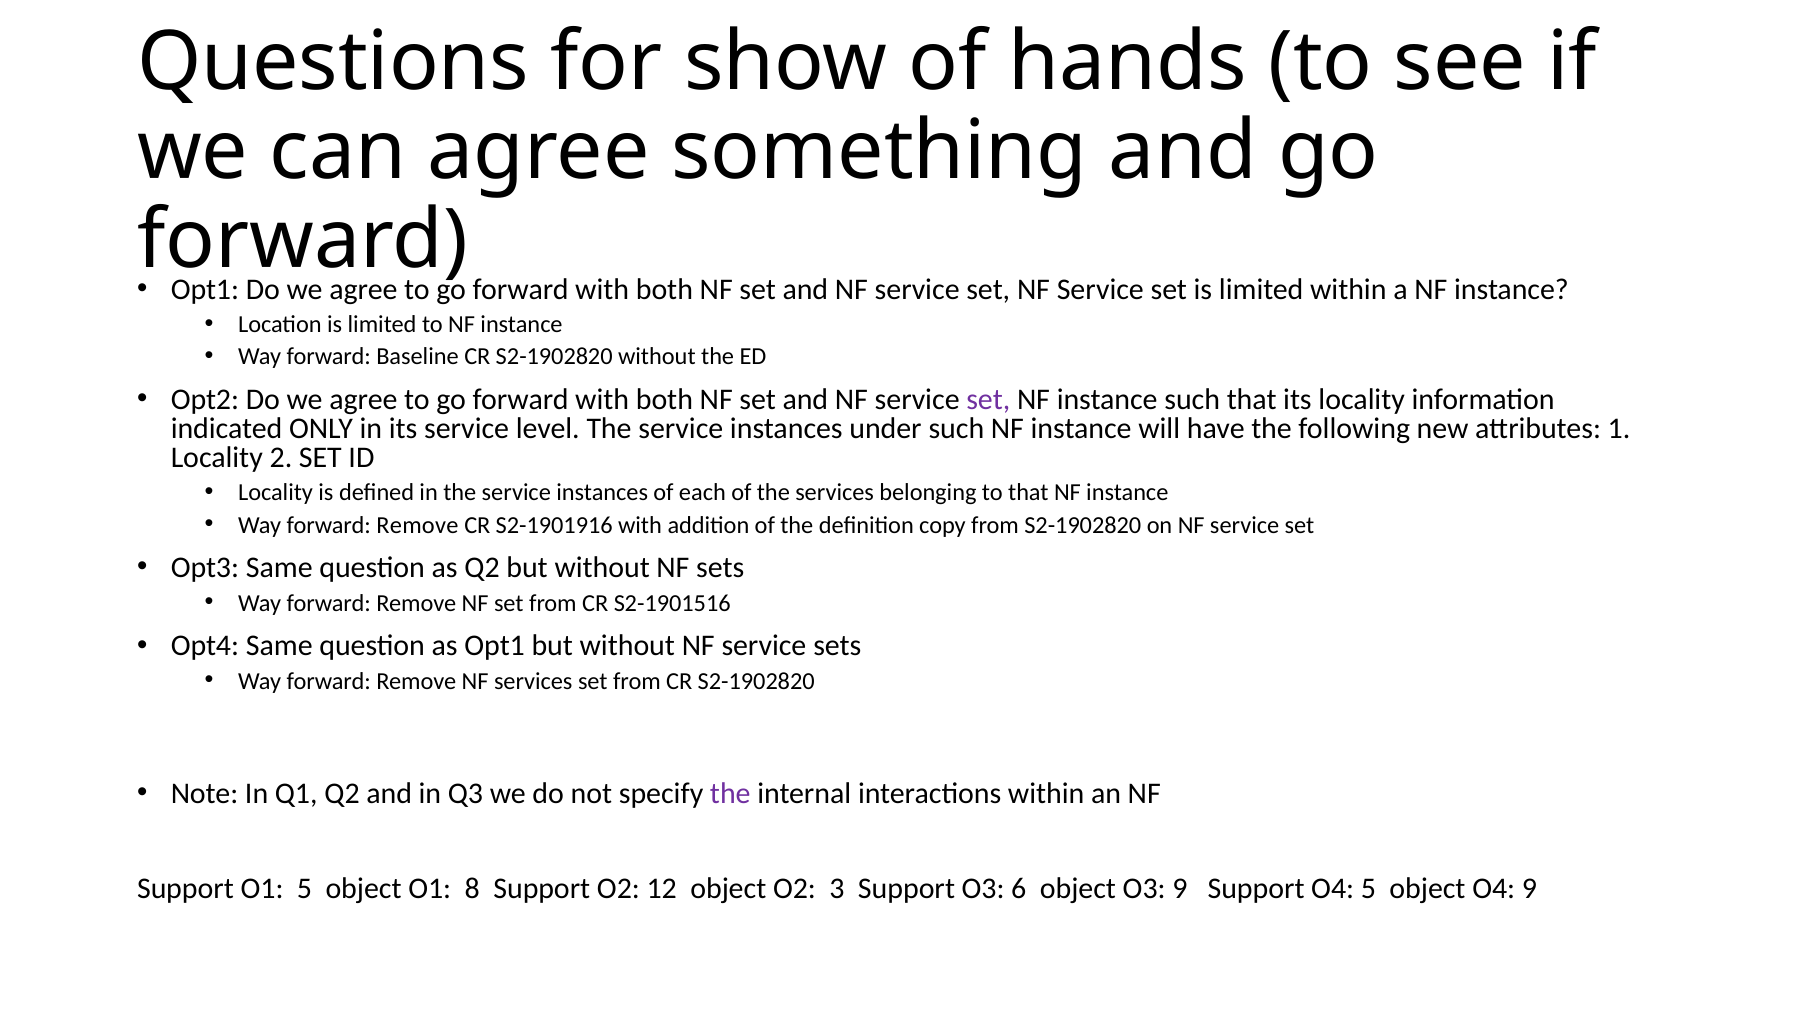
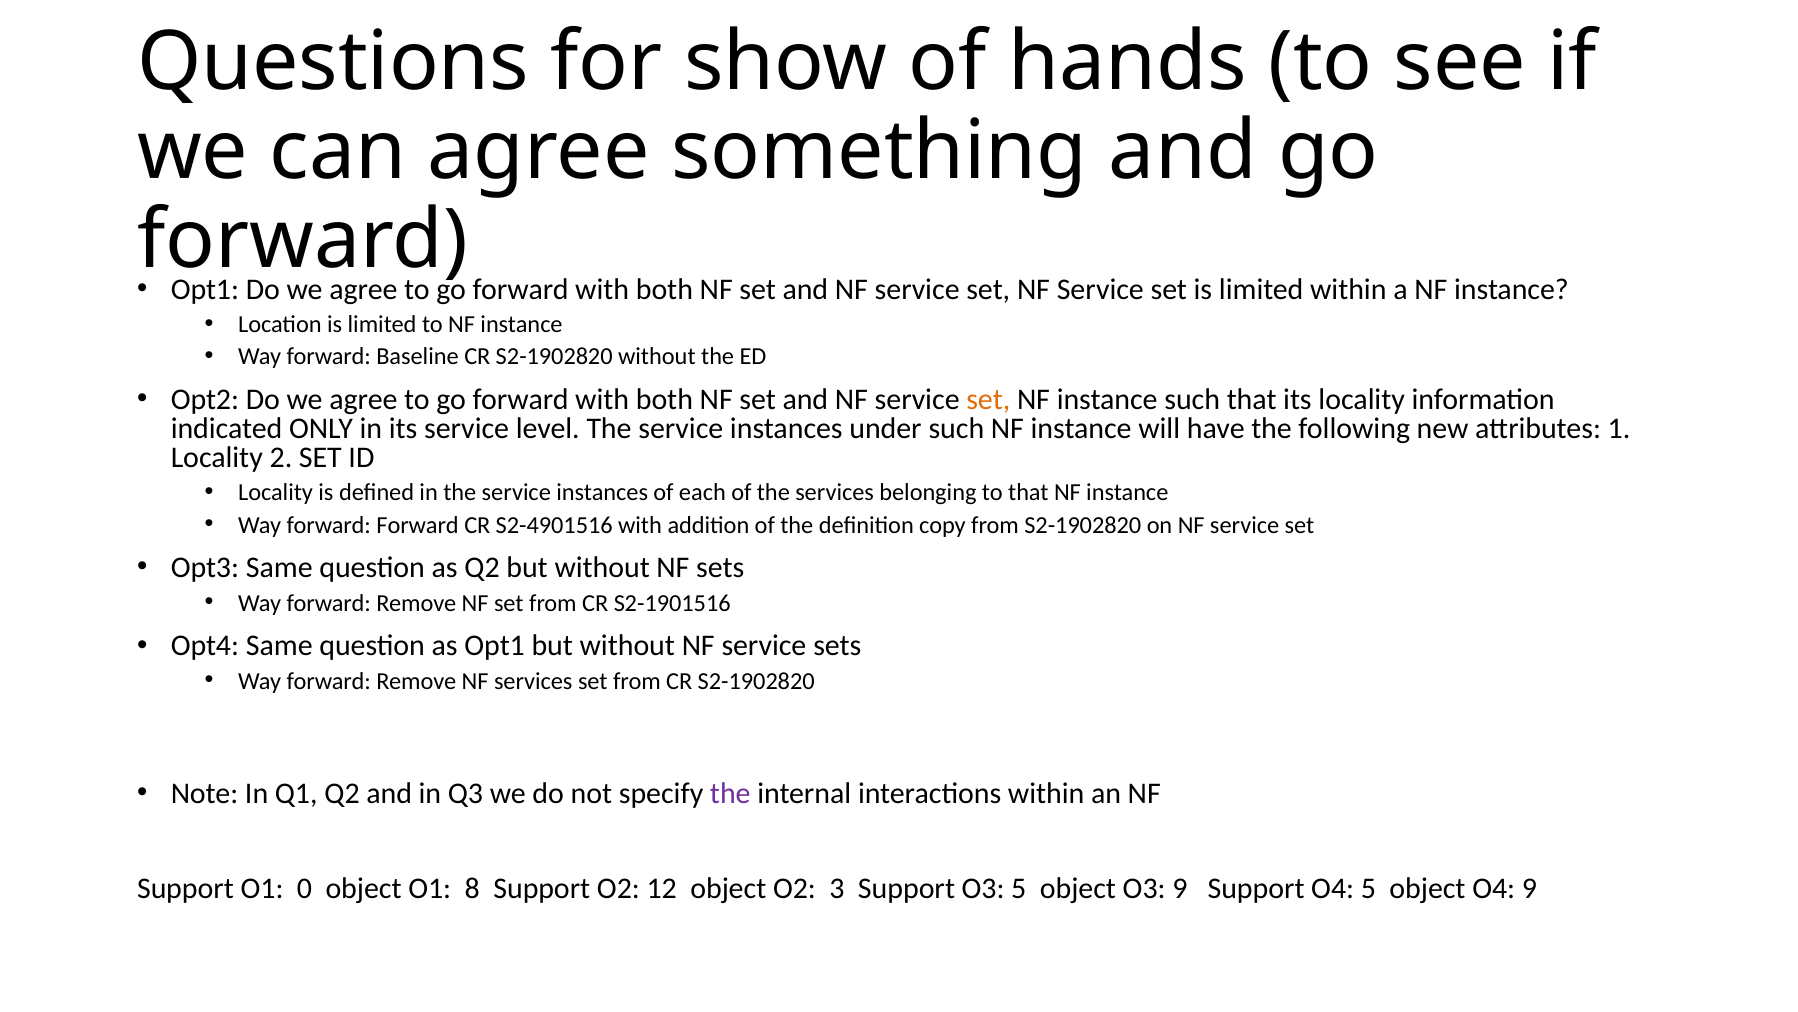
set colour: purple -> orange (988, 399)
Remove: Remove -> Forward (418, 525)
S2-1901916: S2-1901916 -> S2-4901516 (554, 525)
O1 5: 5 -> 0 (305, 888)
O3 6: 6 -> 5 (1019, 888)
